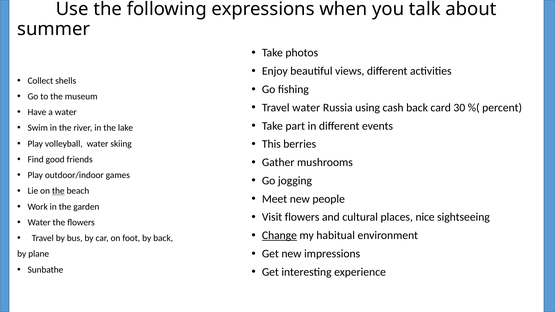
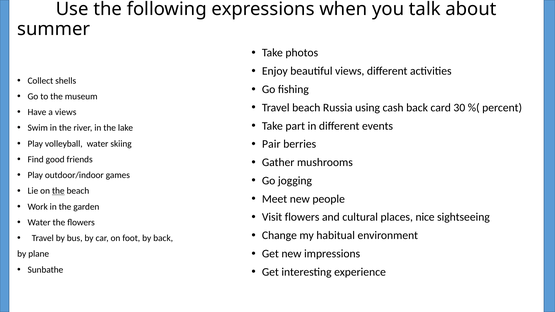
Travel water: water -> beach (306, 108)
a water: water -> views (66, 112)
This: This -> Pair (271, 144)
Change underline: present -> none (279, 236)
